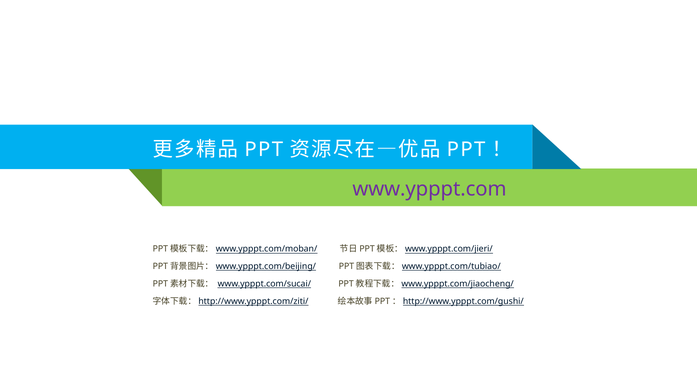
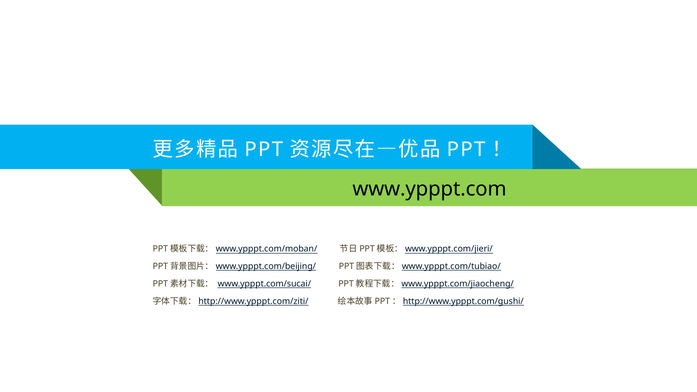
www.ypppt.com colour: purple -> black (429, 189)
